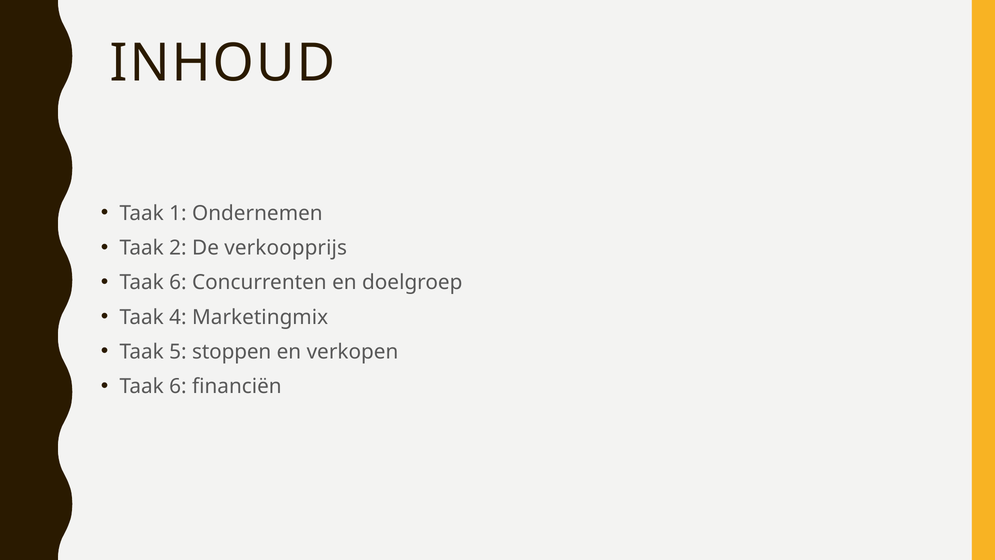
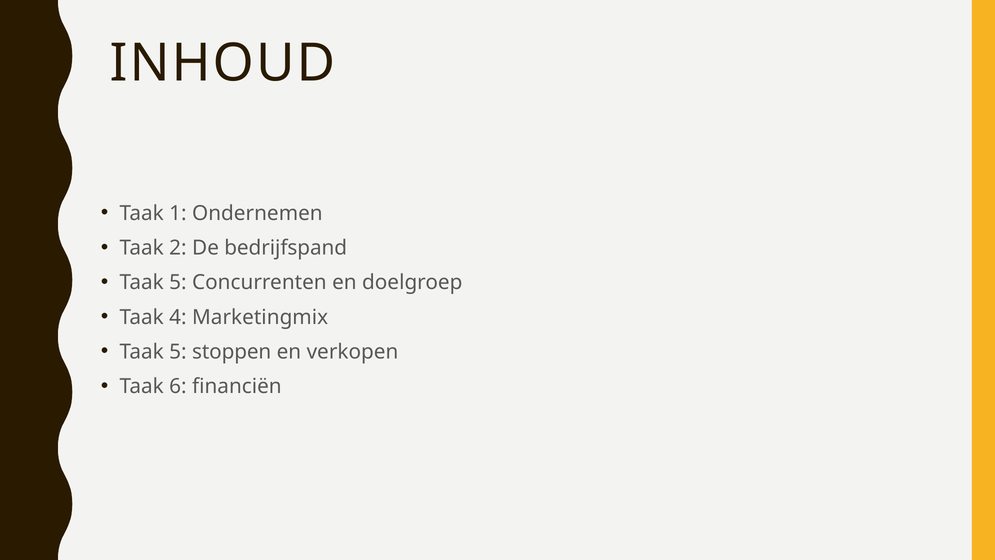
verkoopprijs: verkoopprijs -> bedrijfspand (286, 248)
6: 6 -> 5 (178, 282)
